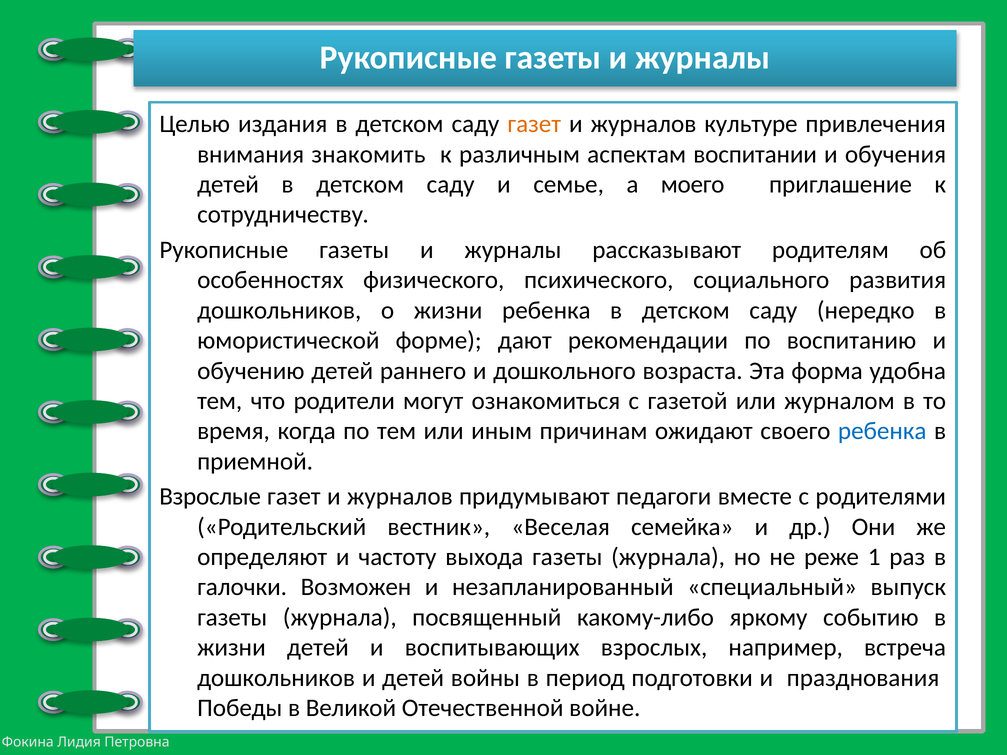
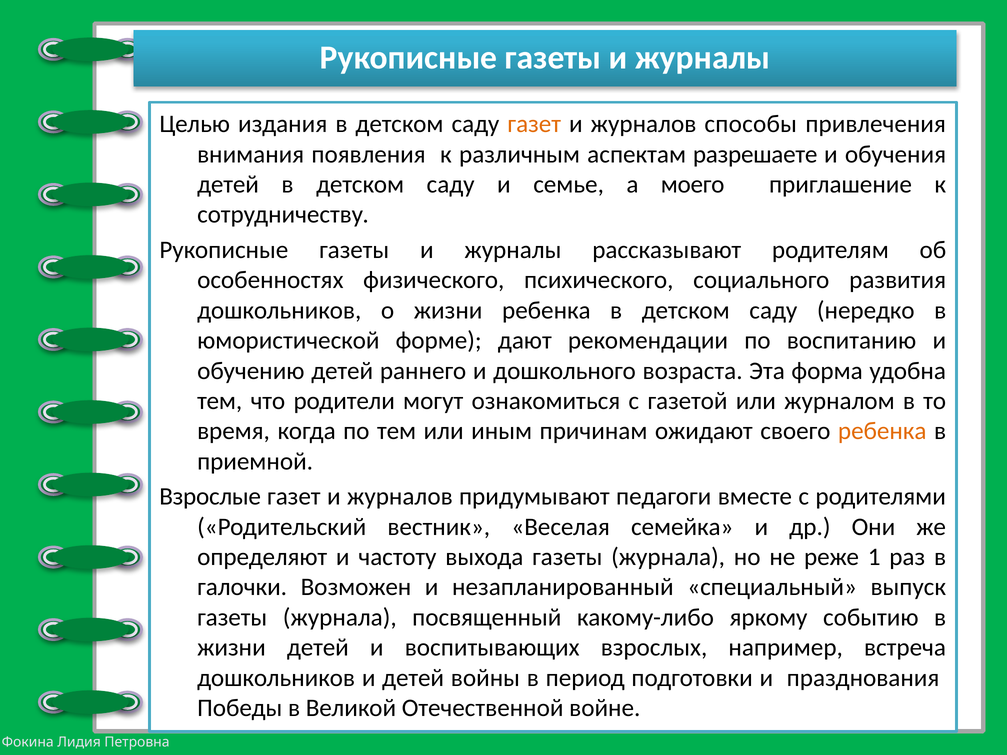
культуре: культуре -> способы (751, 124)
знакомить: знакомить -> появления (369, 154)
воспитании: воспитании -> разрешаете (755, 154)
ребенка colour: blue -> orange (882, 431)
